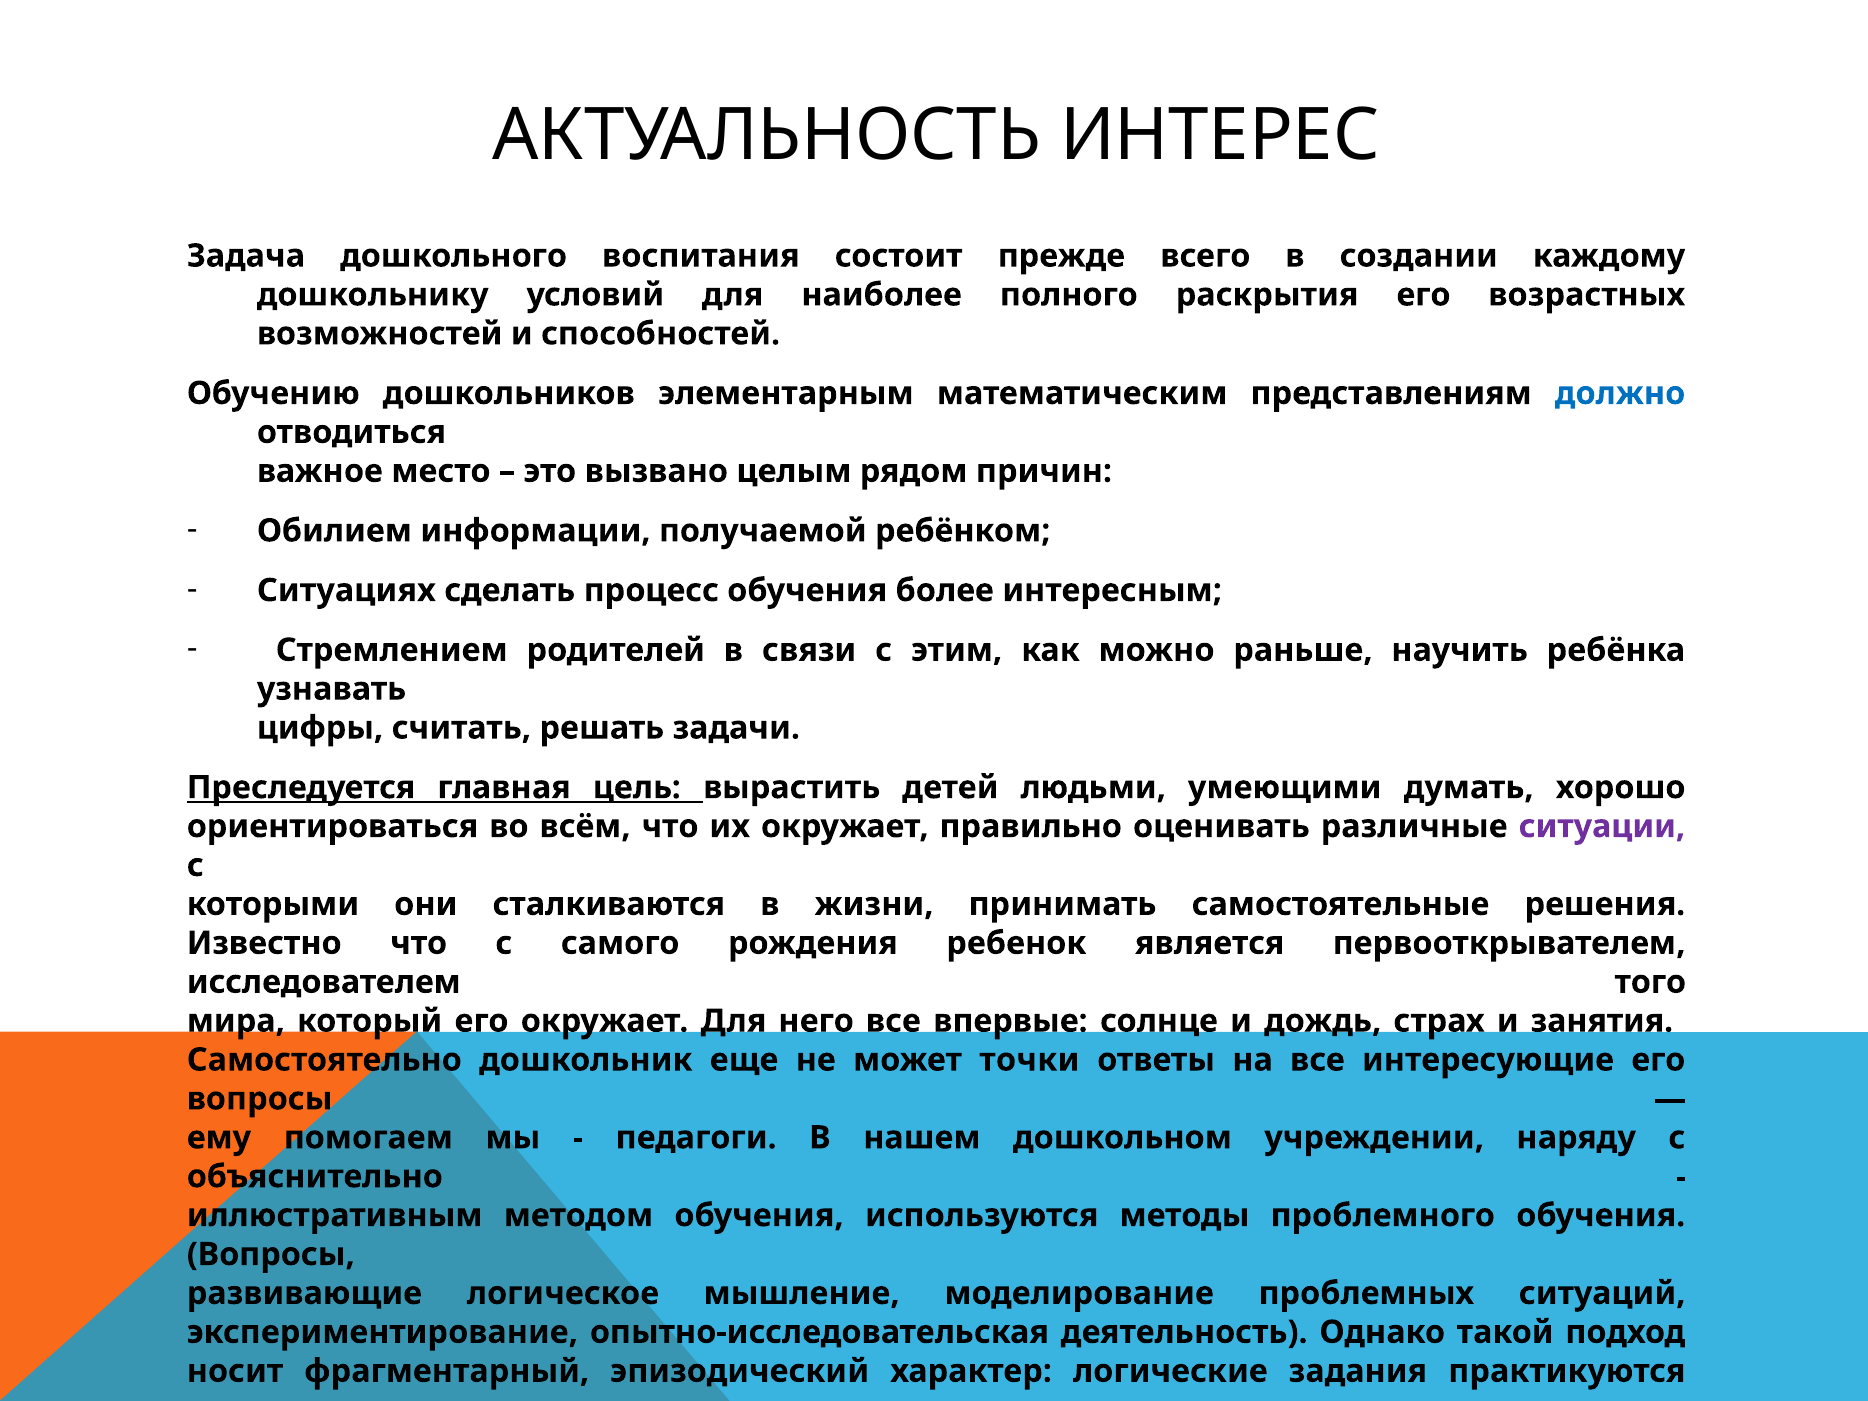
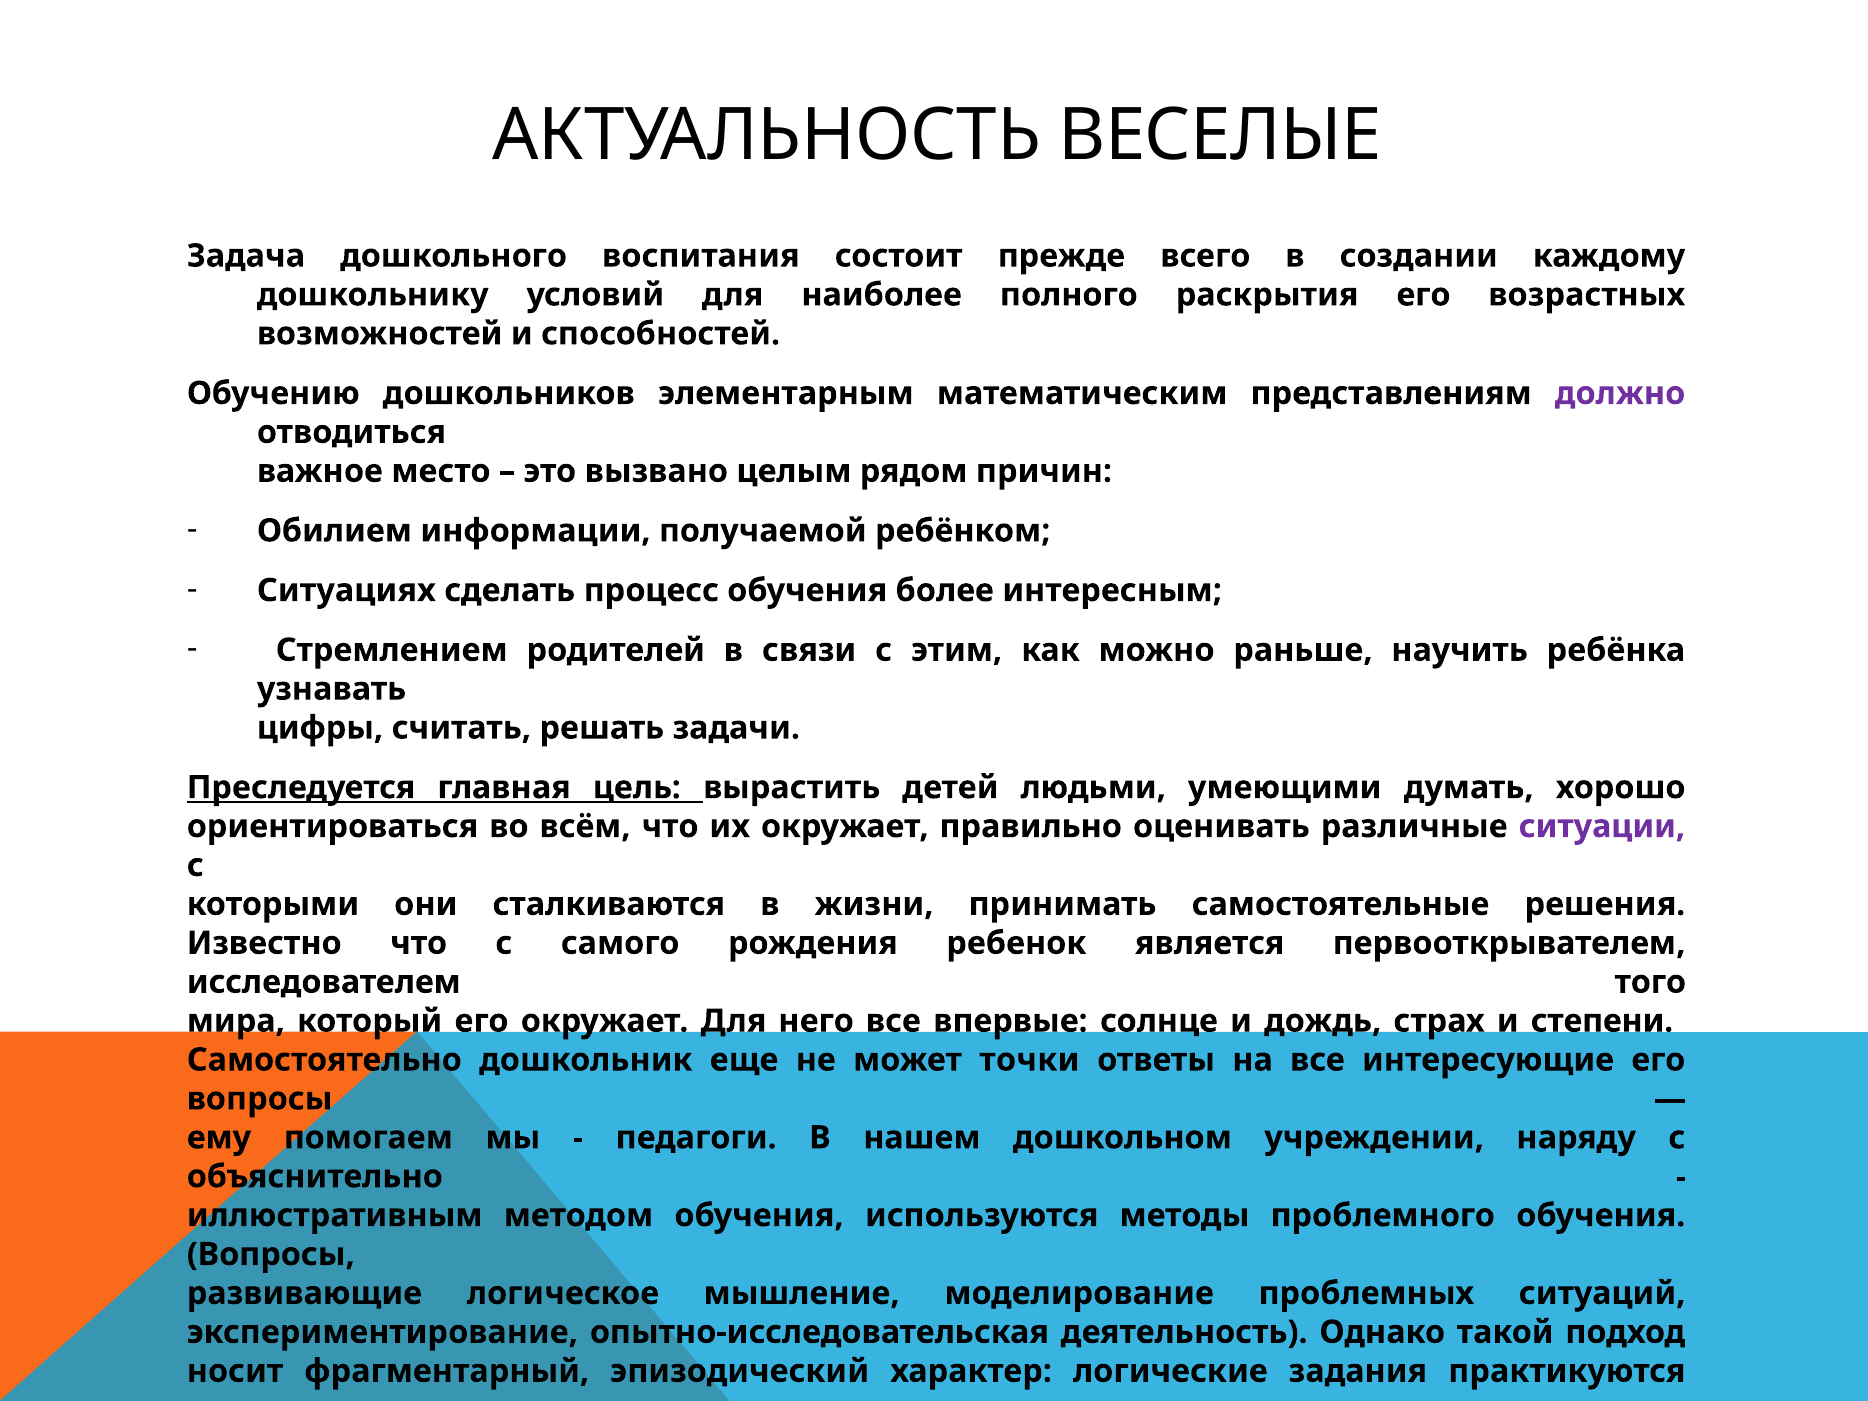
ИНТЕРЕС: ИНТЕРЕС -> ВЕСЕЛЫЕ (1220, 136)
должно colour: blue -> purple (1620, 393)
занятия: занятия -> степени (1602, 1021)
